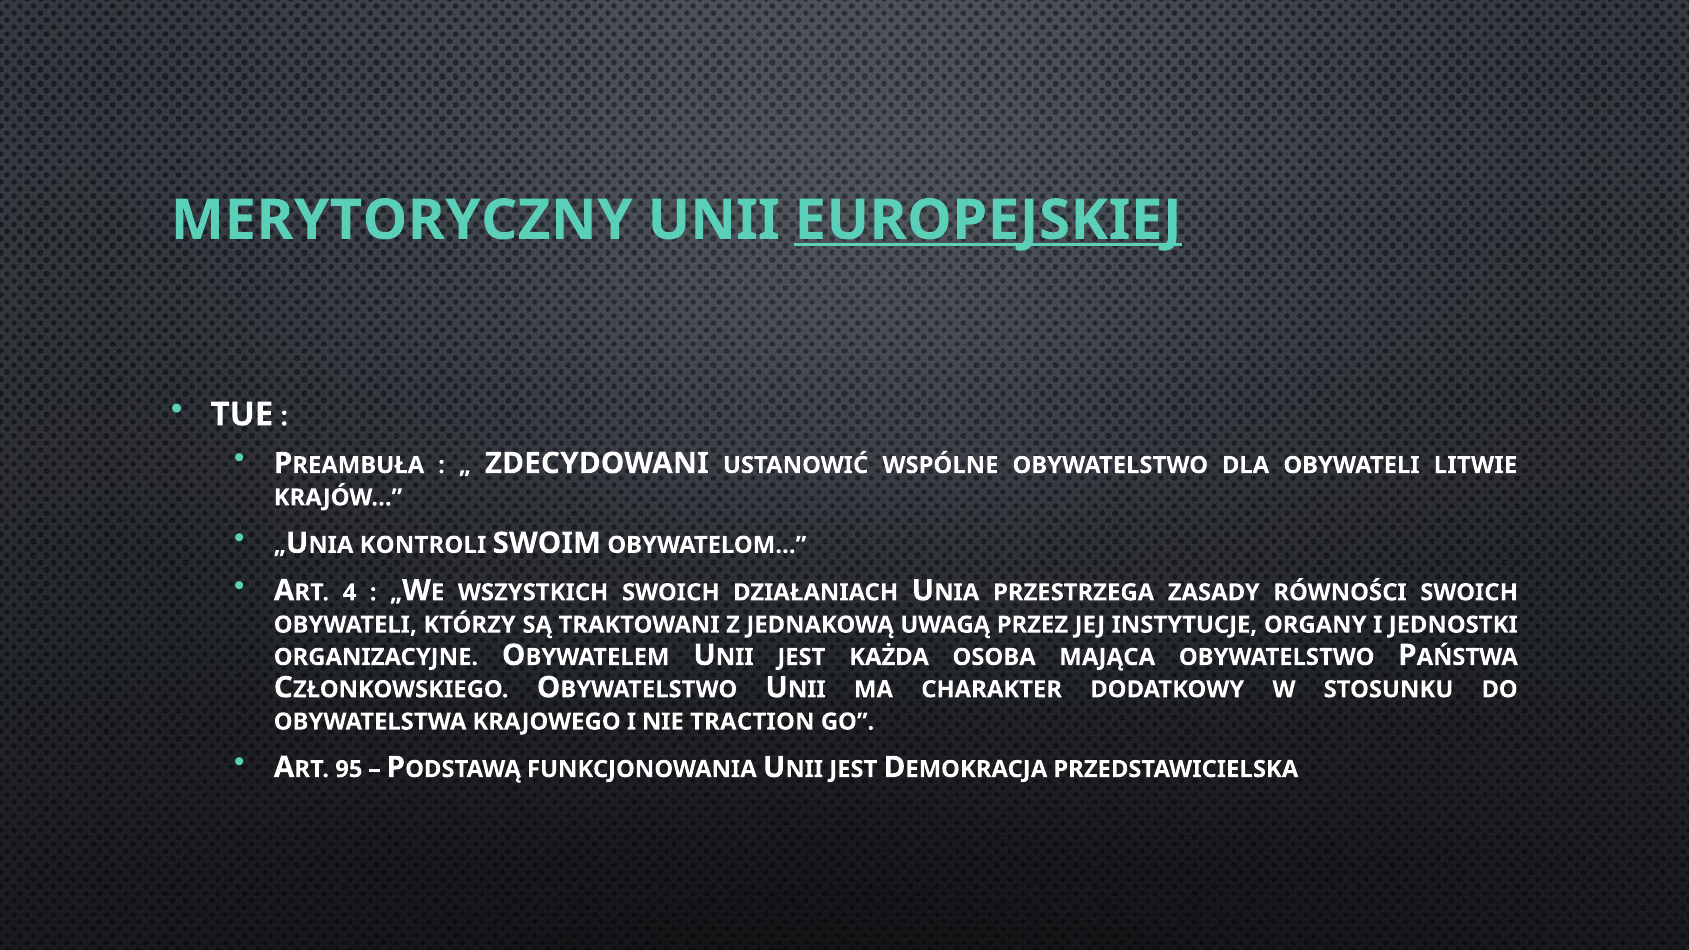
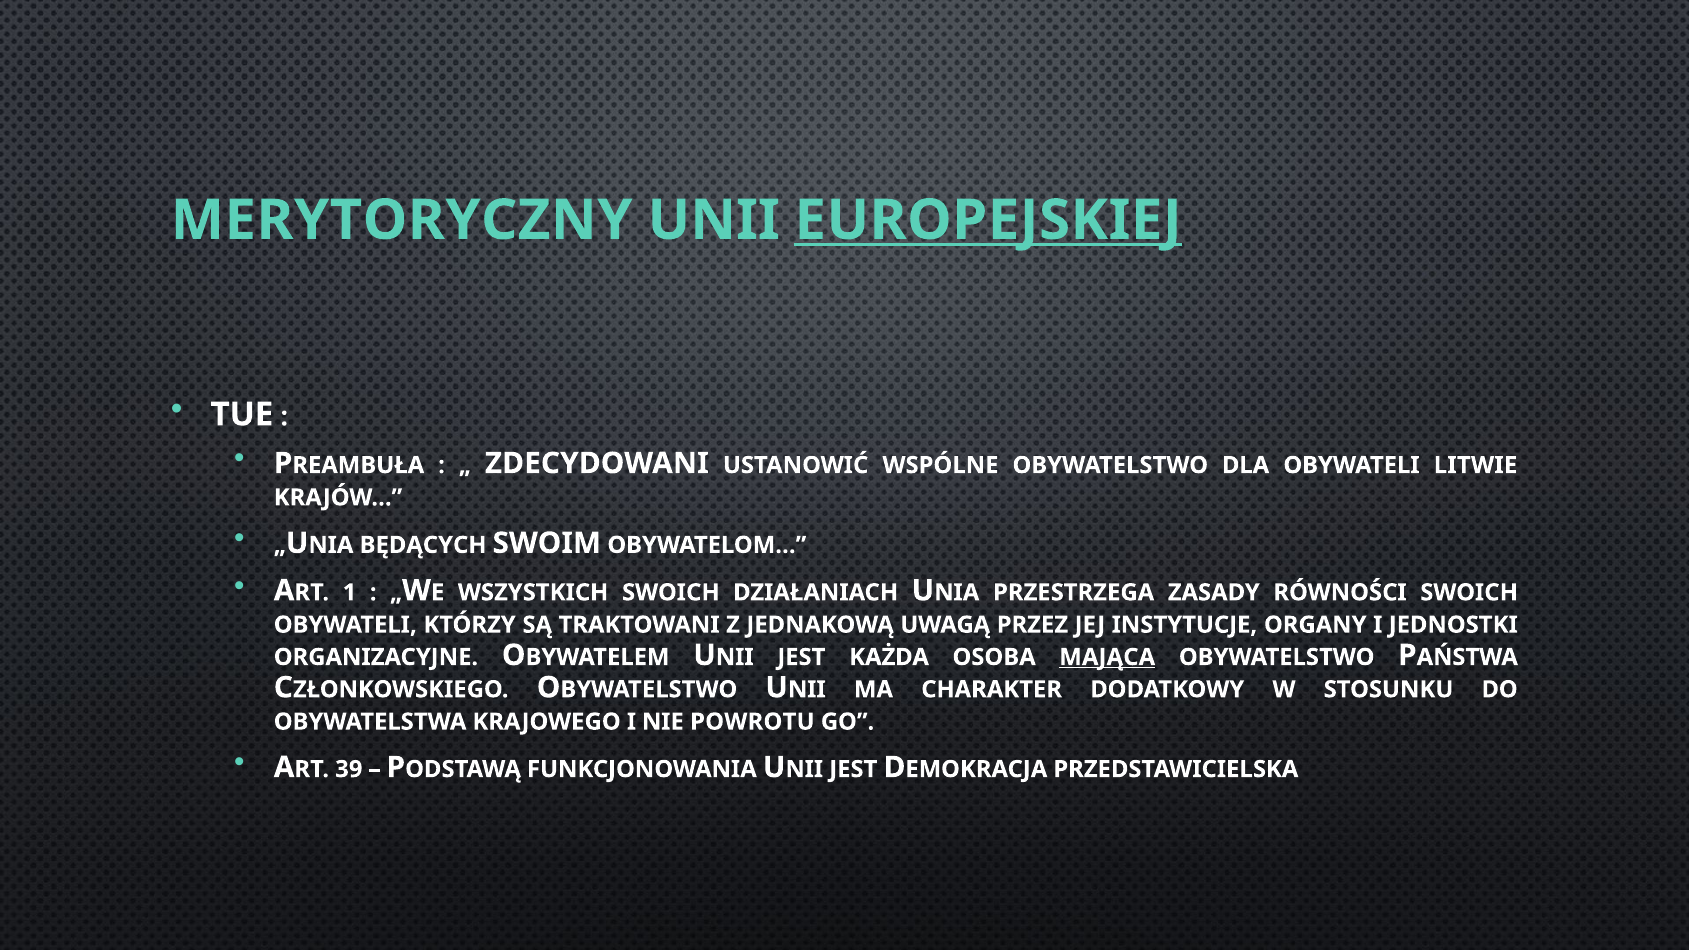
KONTROLI: KONTROLI -> BĘDĄCYCH (423, 545)
4: 4 -> 1 (350, 593)
MAJĄCA underline: none -> present (1107, 657)
TRACTION: TRACTION -> POWROTU (752, 722)
95: 95 -> 39 (349, 769)
